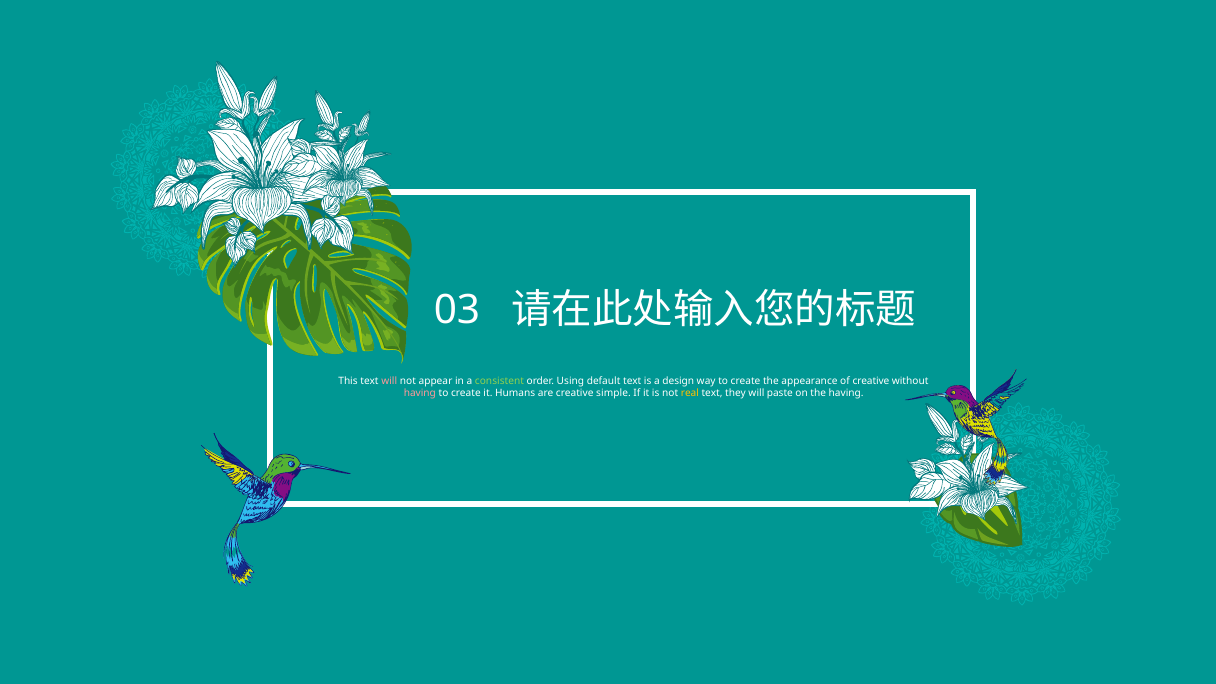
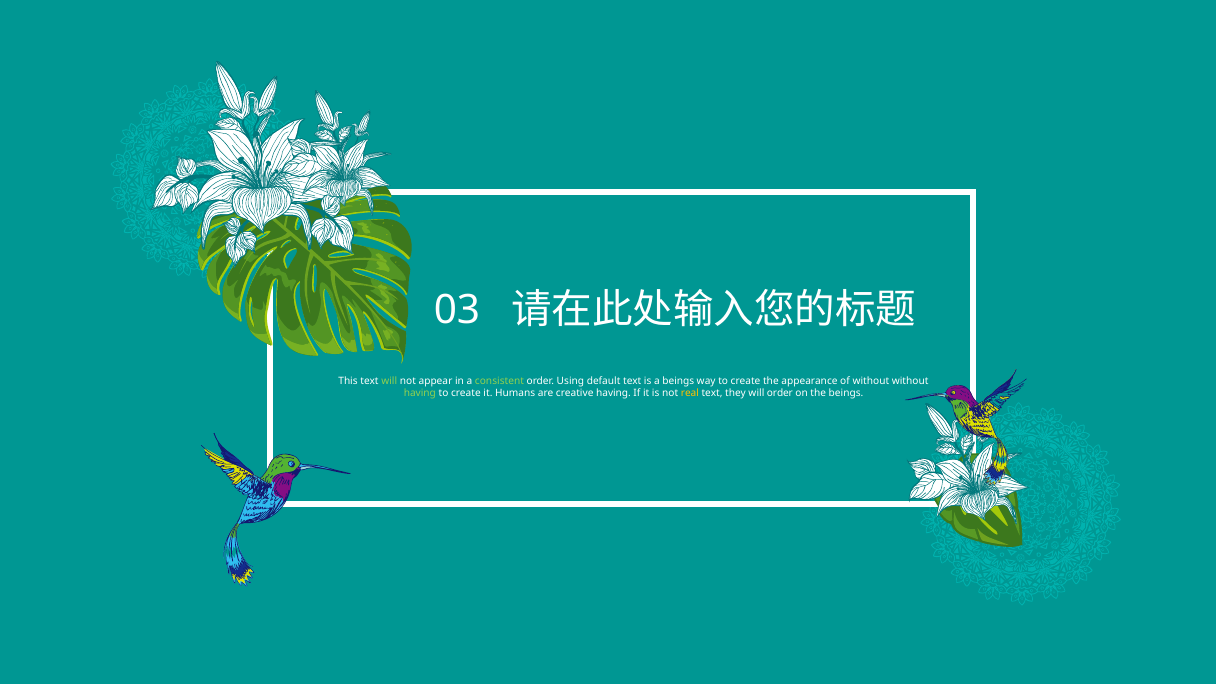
will colour: pink -> light green (389, 381)
a design: design -> beings (678, 381)
of creative: creative -> without (871, 381)
having colour: pink -> light green (420, 393)
creative simple: simple -> having (614, 393)
will paste: paste -> order (780, 393)
the having: having -> beings (846, 393)
